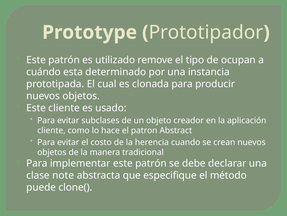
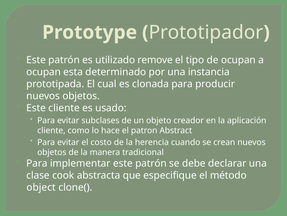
cuándo: cuándo -> ocupan (44, 72)
note: note -> cook (63, 175)
puede: puede -> object (41, 187)
